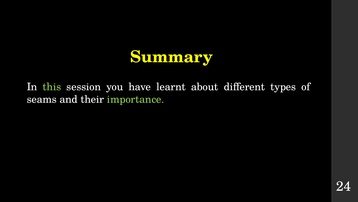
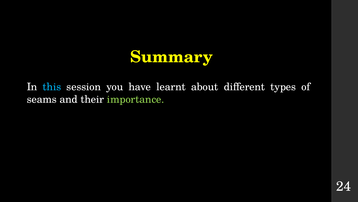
this colour: light green -> light blue (52, 87)
